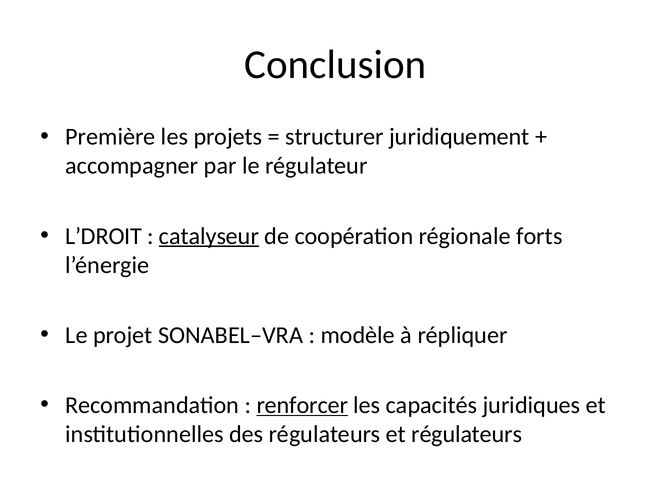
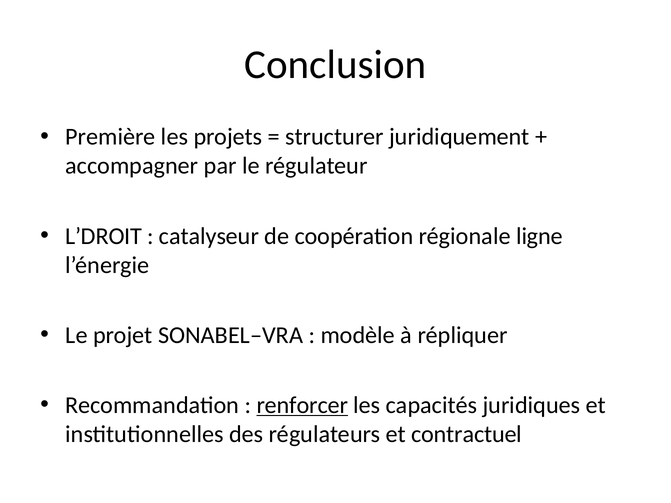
catalyseur underline: present -> none (209, 236)
forts: forts -> ligne (539, 236)
et régulateurs: régulateurs -> contractuel (467, 434)
